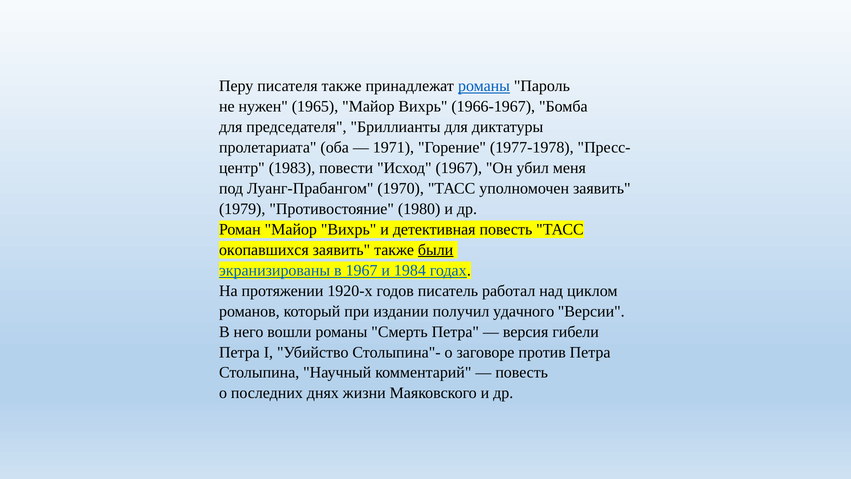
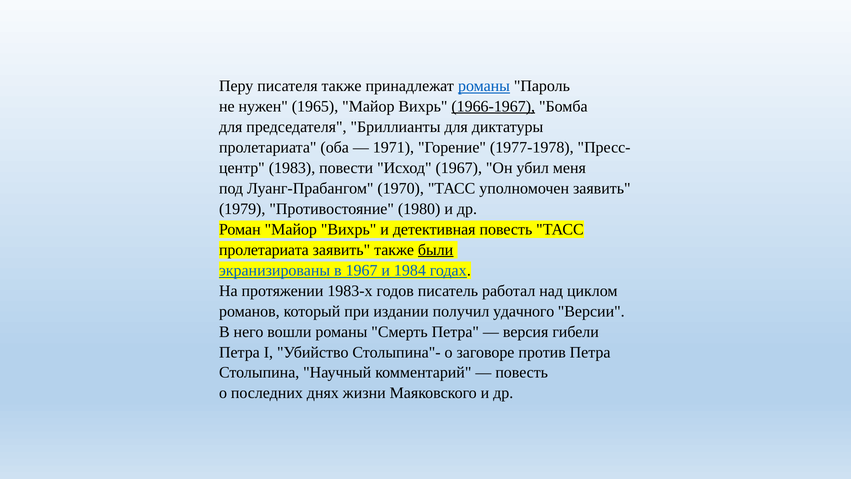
1966-1967 underline: none -> present (493, 106)
окопавшихся: окопавшихся -> пролетариата (264, 250)
1920-х: 1920-х -> 1983-х (350, 291)
